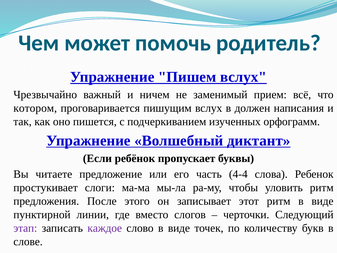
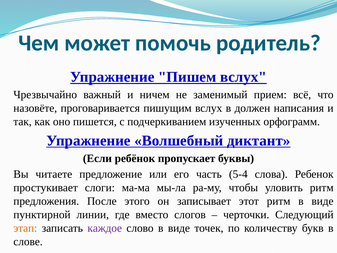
котором: котором -> назовёте (35, 108)
4-4: 4-4 -> 5-4 (238, 174)
этап colour: purple -> orange (25, 228)
